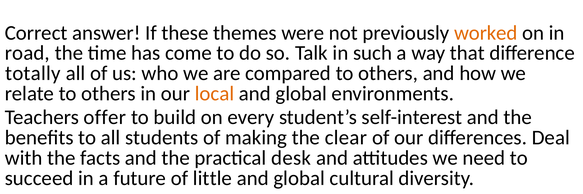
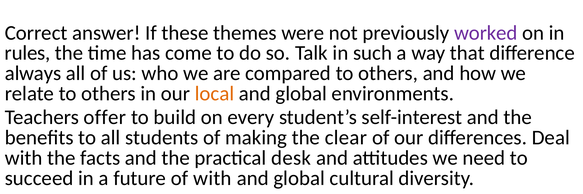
worked colour: orange -> purple (486, 33)
road: road -> rules (28, 53)
totally: totally -> always (33, 74)
of little: little -> with (212, 179)
